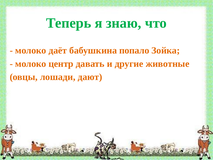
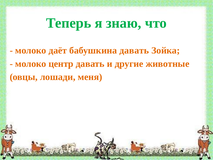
бабушкина попало: попало -> давать (134, 50)
дают: дают -> меня (90, 77)
